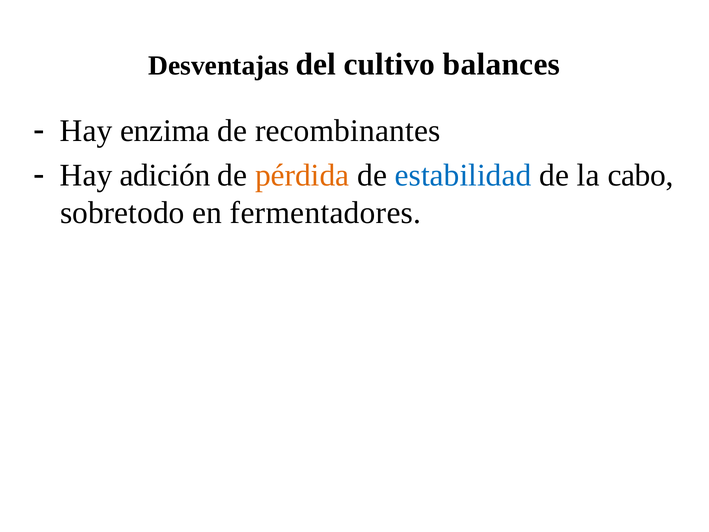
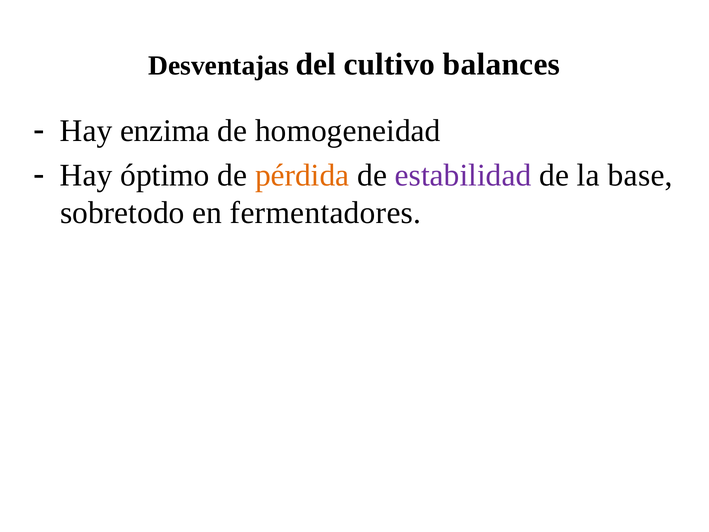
recombinantes: recombinantes -> homogeneidad (348, 131)
adición: adición -> óptimo (165, 175)
estabilidad colour: blue -> purple (463, 175)
cabo: cabo -> base (640, 175)
